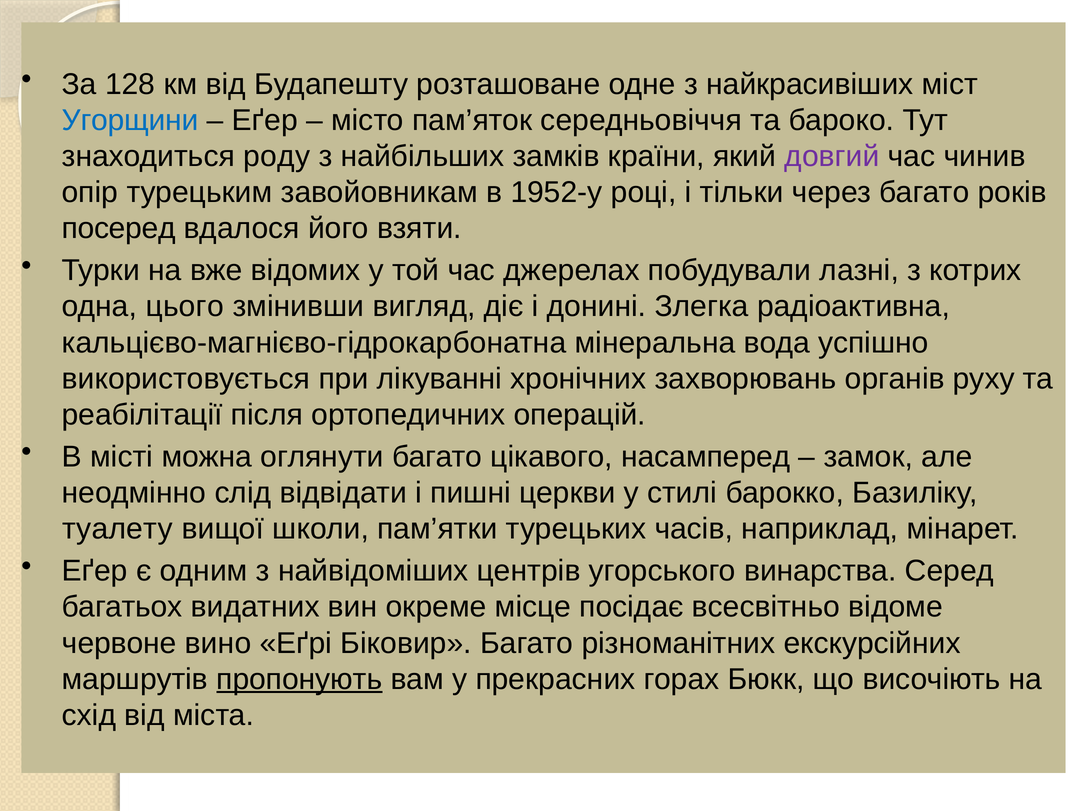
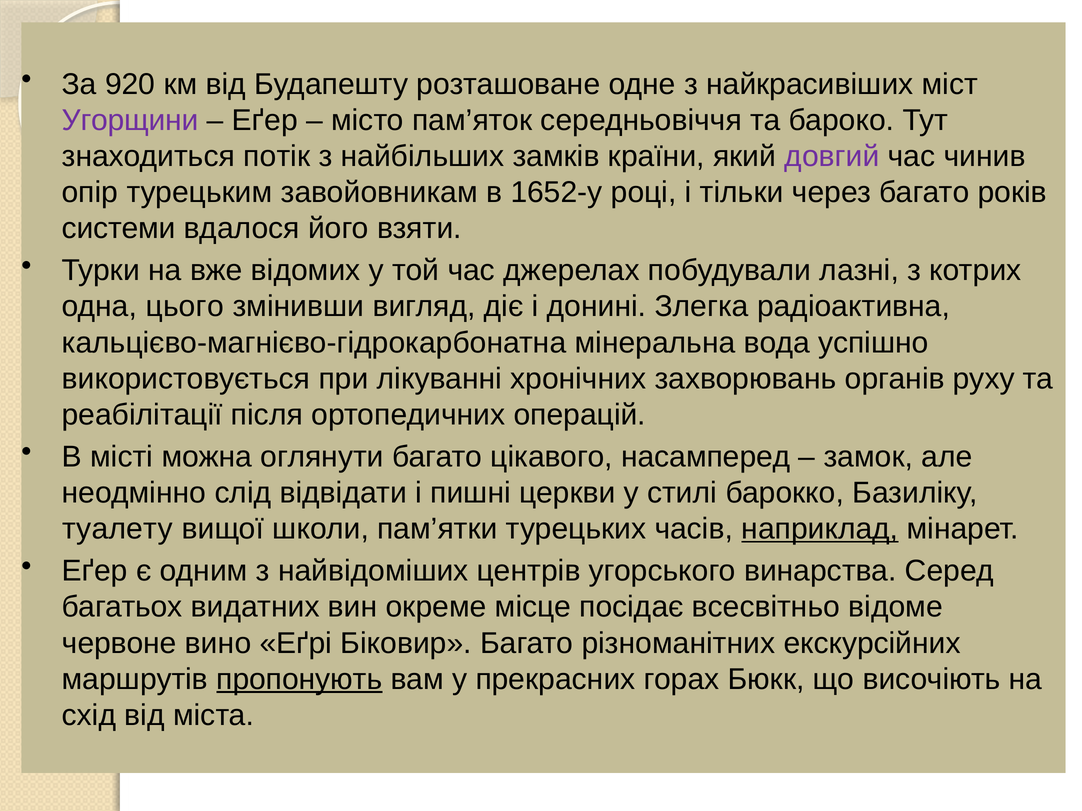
128: 128 -> 920 (130, 84)
Угорщини colour: blue -> purple (130, 120)
роду: роду -> потік (277, 156)
1952-у: 1952-у -> 1652-у (557, 193)
посеред: посеред -> системи (119, 229)
наприклад underline: none -> present (820, 529)
